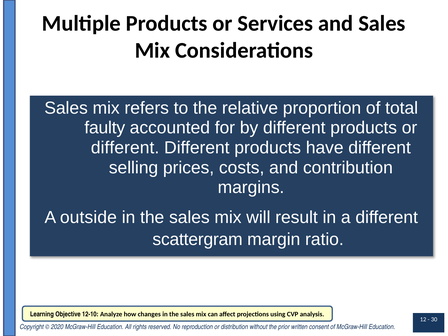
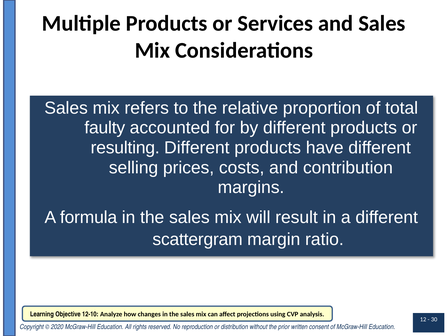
different: different -> resulting (125, 148)
outside: outside -> formula (89, 217)
